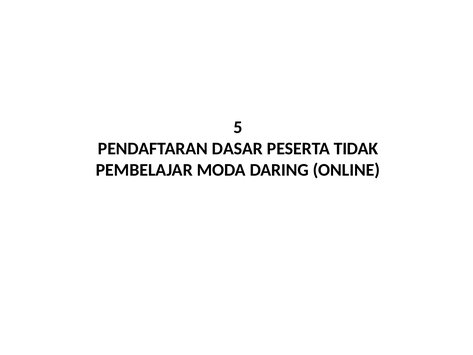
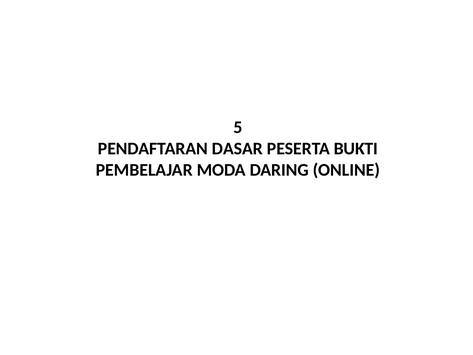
TIDAK: TIDAK -> BUKTI (356, 148)
